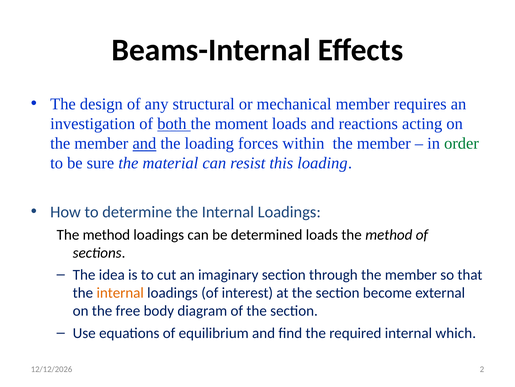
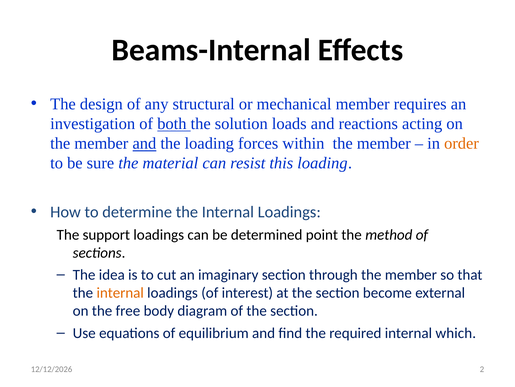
moment: moment -> solution (241, 123)
order colour: green -> orange (461, 143)
method: method -> support (106, 234)
determined loads: loads -> point (322, 234)
